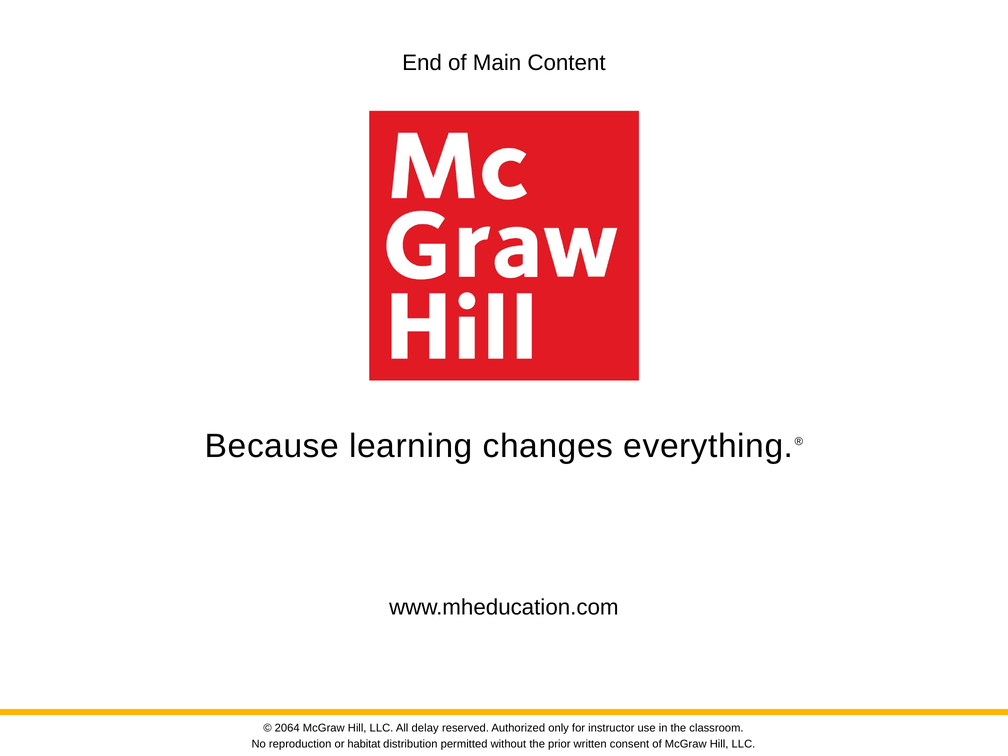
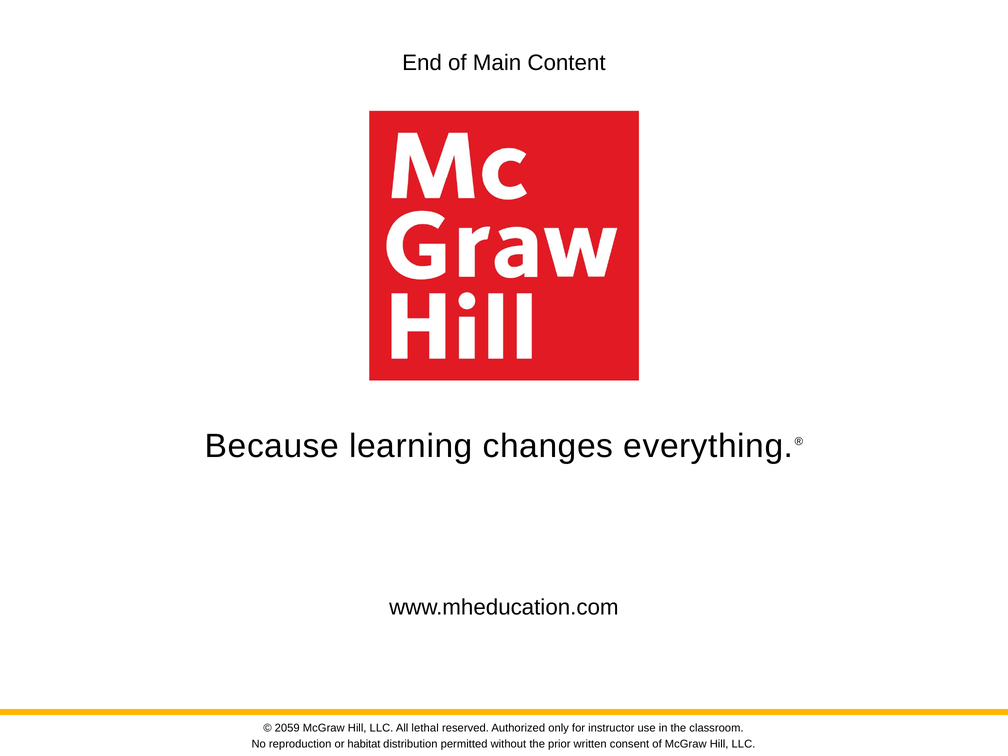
2064: 2064 -> 2059 (287, 728)
delay: delay -> lethal (425, 728)
